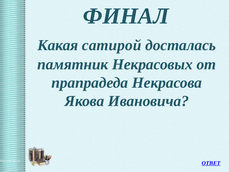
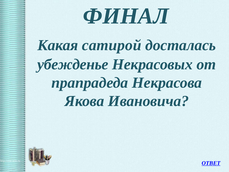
памятник: памятник -> убежденье (73, 64)
